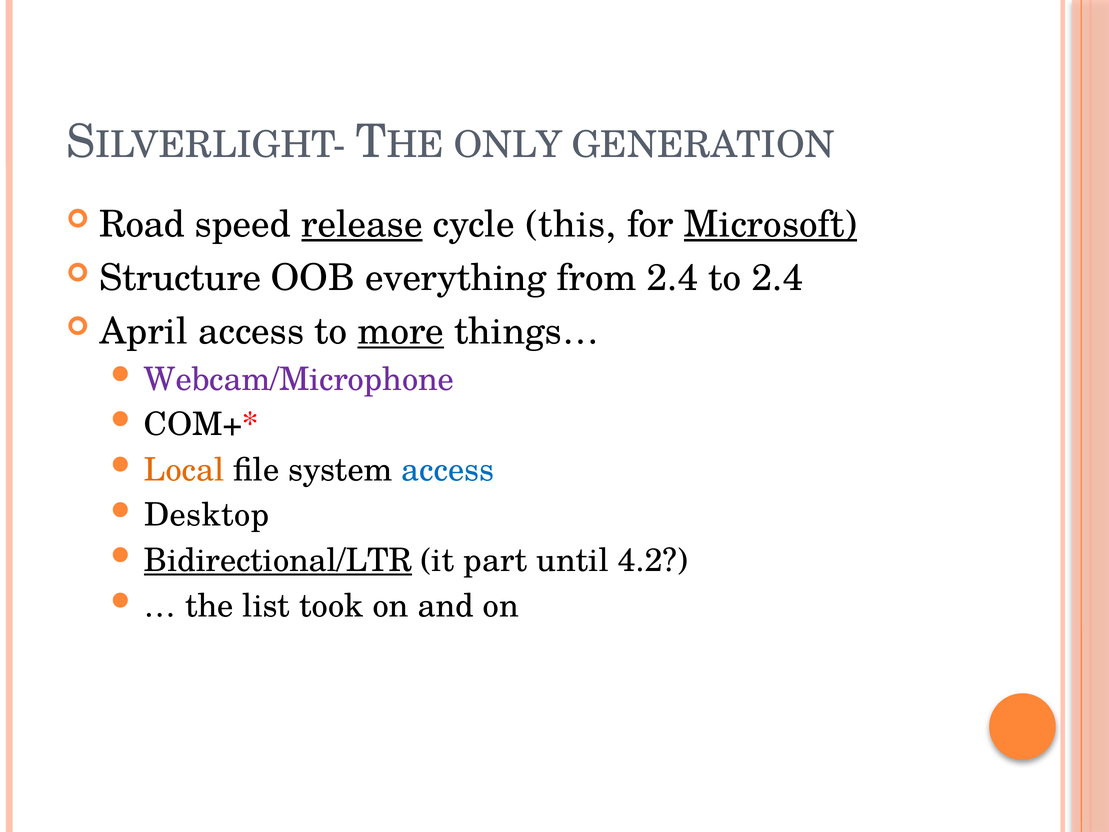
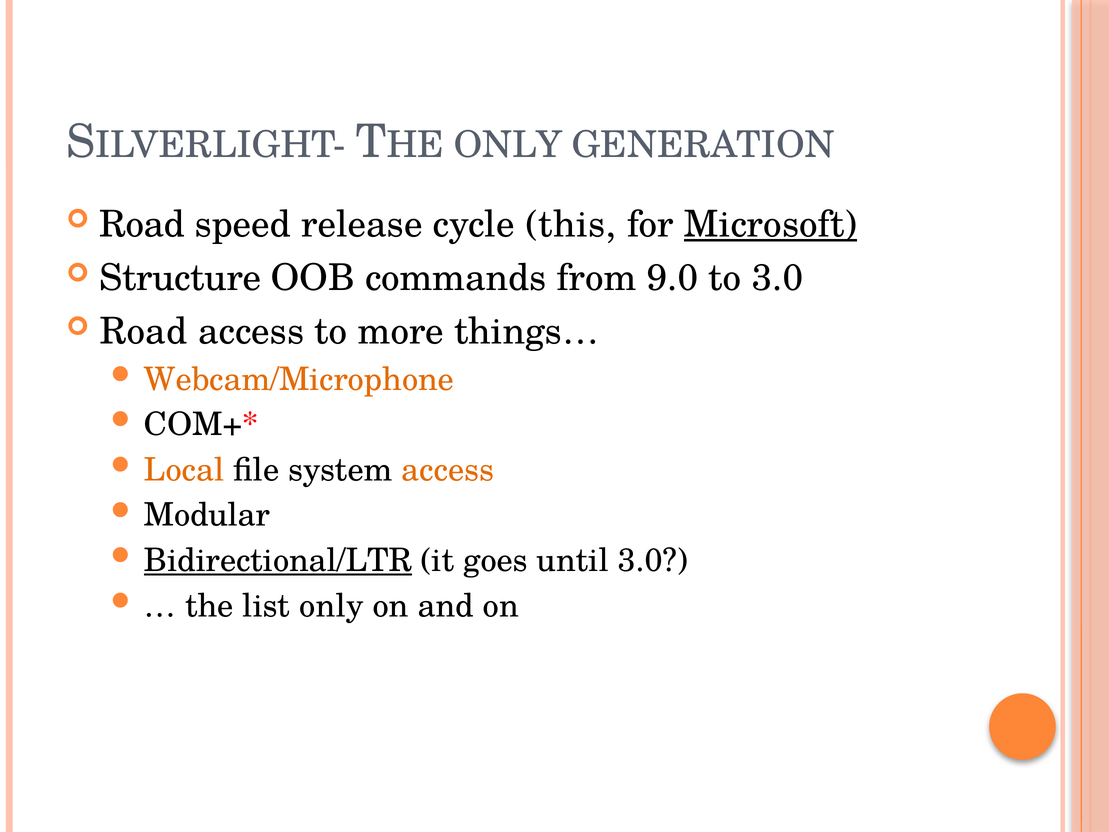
release underline: present -> none (362, 224)
everything: everything -> commands (456, 278)
from 2.4: 2.4 -> 9.0 (673, 278)
to 2.4: 2.4 -> 3.0 (777, 278)
April: April -> Road (144, 332)
more underline: present -> none (401, 332)
Webcam/Microphone colour: purple -> orange (299, 379)
access colour: blue -> orange (448, 470)
Desktop: Desktop -> Modular (207, 515)
part: part -> goes (495, 560)
until 4.2: 4.2 -> 3.0 (653, 560)
list took: took -> only (331, 606)
